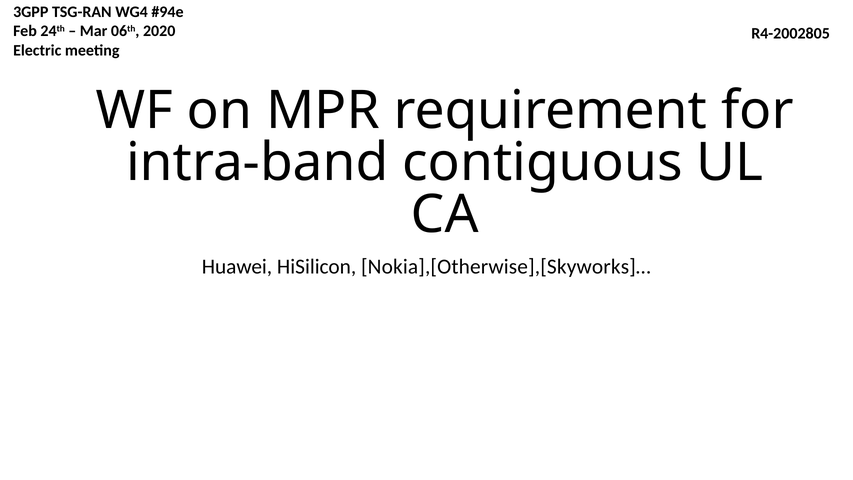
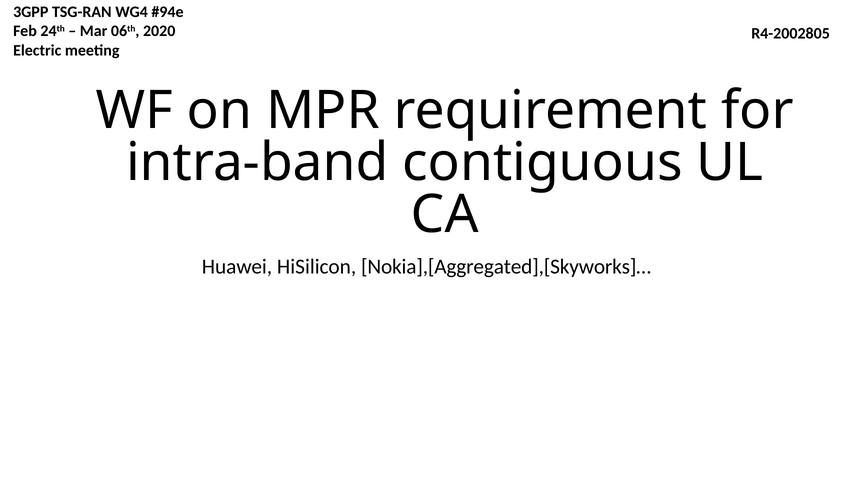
Nokia],[Otherwise],[Skyworks]…: Nokia],[Otherwise],[Skyworks]… -> Nokia],[Aggregated],[Skyworks]… (506, 267)
